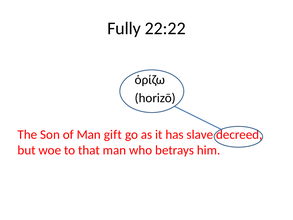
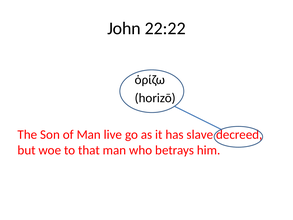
Fully: Fully -> John (124, 28)
gift: gift -> live (113, 134)
